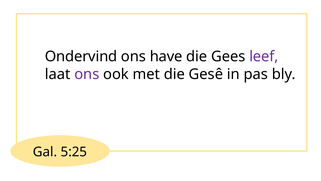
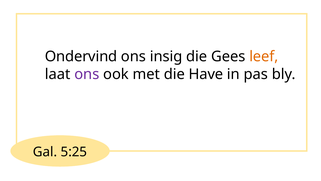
have: have -> insig (166, 56)
leef colour: purple -> orange (264, 56)
Gesê: Gesê -> Have (206, 74)
